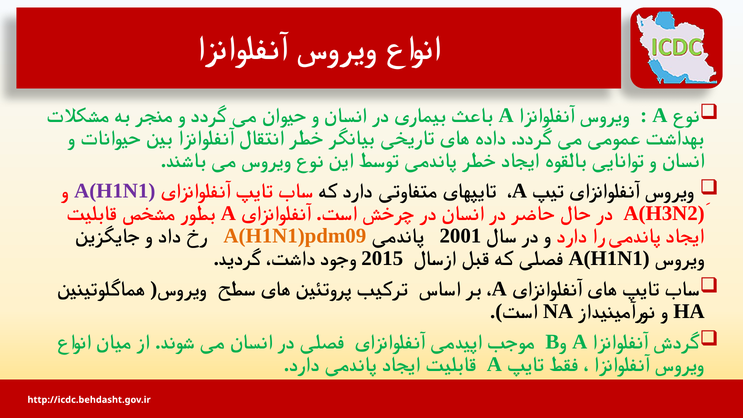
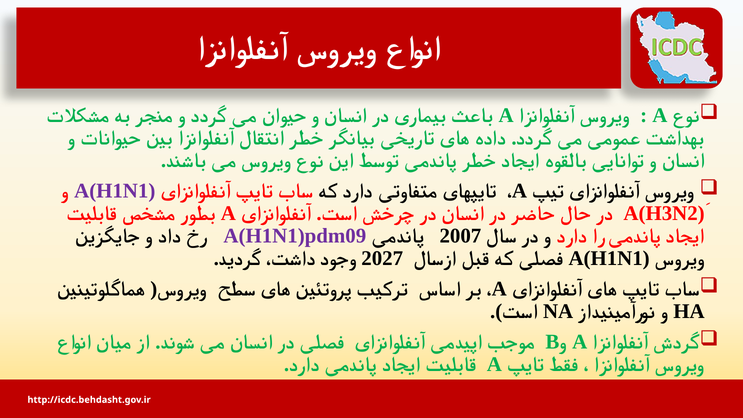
A(H1N1)pdm09 colour: orange -> purple (295, 236)
2001: 2001 -> 2007 (460, 236)
2015: 2015 -> 2027 (382, 259)
